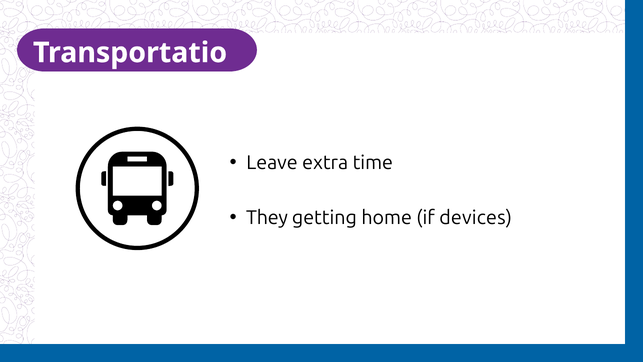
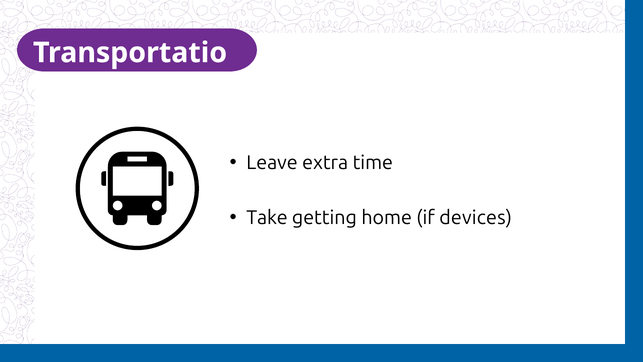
They: They -> Take (267, 218)
